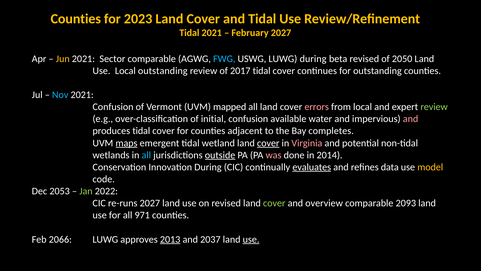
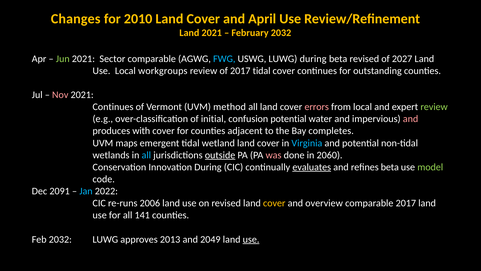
Counties: Counties -> Changes (76, 19)
2023: 2023 -> 2010 (138, 19)
and Tidal: Tidal -> April (262, 19)
Tidal: Tidal -> Land (189, 33)
February 2027: 2027 -> 2032 (281, 33)
Jun colour: yellow -> light green (63, 59)
2050: 2050 -> 2027 (402, 59)
Local outstanding: outstanding -> workgroups (163, 71)
Nov colour: light blue -> pink (60, 95)
Confusion: Confusion -> Continues (113, 107)
mapped: mapped -> method (230, 107)
confusion available: available -> potential (288, 119)
produces tidal: tidal -> with (141, 131)
maps underline: present -> none (126, 143)
cover underline: present -> none (268, 143)
Virginia colour: pink -> light blue (307, 143)
2014: 2014 -> 2060 (330, 155)
refines data: data -> beta (390, 167)
model colour: yellow -> light green (430, 167)
2053: 2053 -> 2091 (60, 191)
Jan colour: light green -> light blue (86, 191)
re-runs 2027: 2027 -> 2006 (150, 203)
cover colour: light green -> yellow (274, 203)
comparable 2093: 2093 -> 2017 (406, 203)
971: 971 -> 141 (142, 215)
Feb 2066: 2066 -> 2032 (60, 239)
2013 underline: present -> none (170, 239)
2037: 2037 -> 2049 (210, 239)
